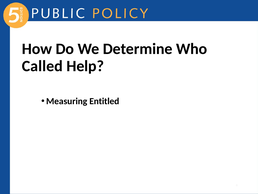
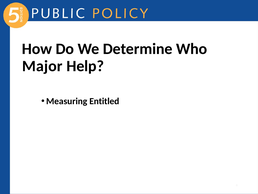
Called: Called -> Major (42, 66)
